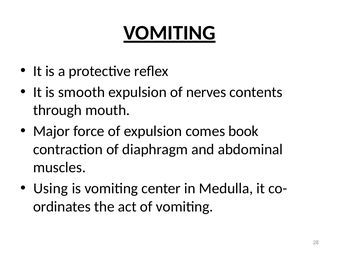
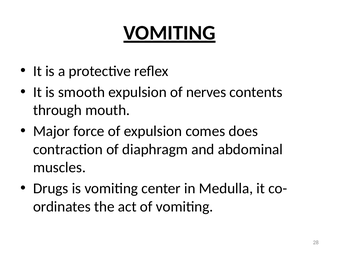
book: book -> does (243, 131)
Using: Using -> Drugs (51, 189)
